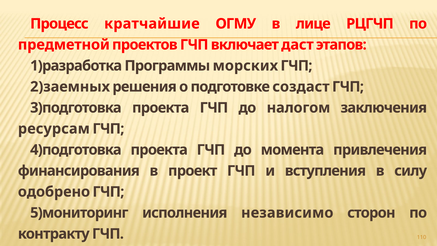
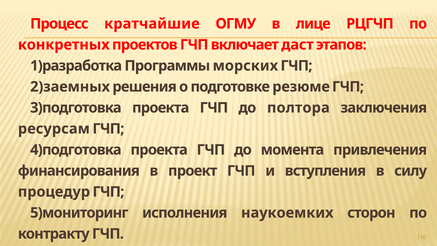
предметной: предметной -> конкретных (64, 45)
создаст: создаст -> резюме (301, 87)
налогом: налогом -> полтора (298, 108)
одобрено: одобрено -> процедур (54, 192)
независимо: независимо -> наукоемких (287, 213)
